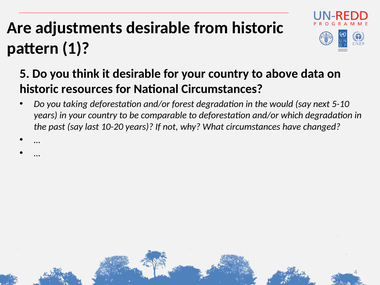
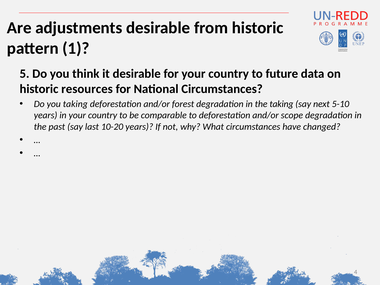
above: above -> future (282, 74)
the would: would -> taking (281, 104)
which: which -> scope (292, 115)
